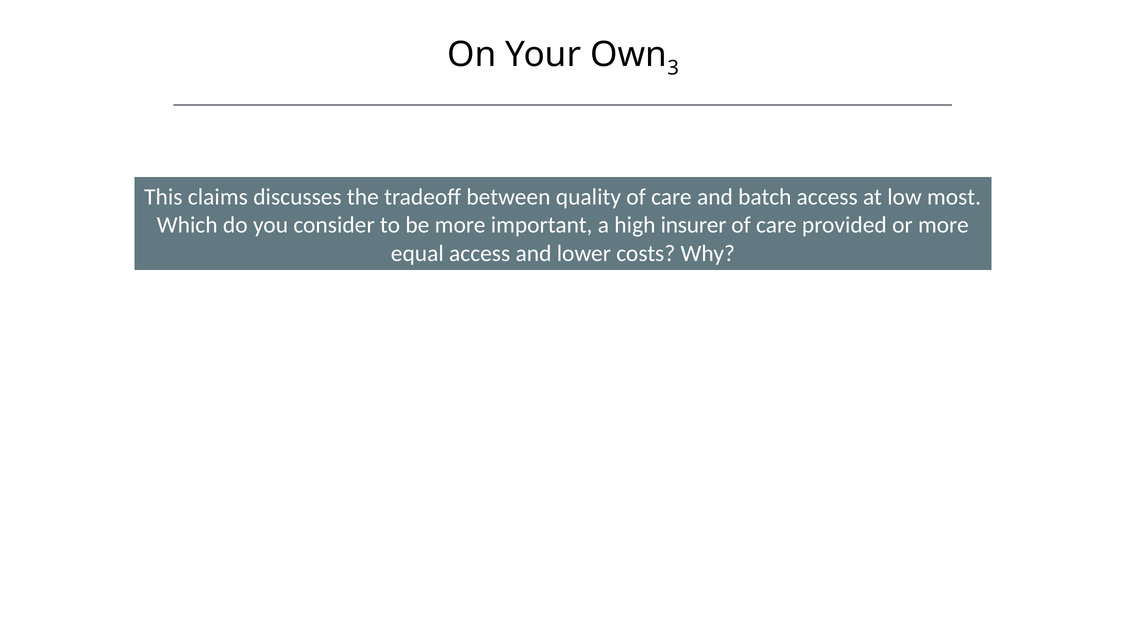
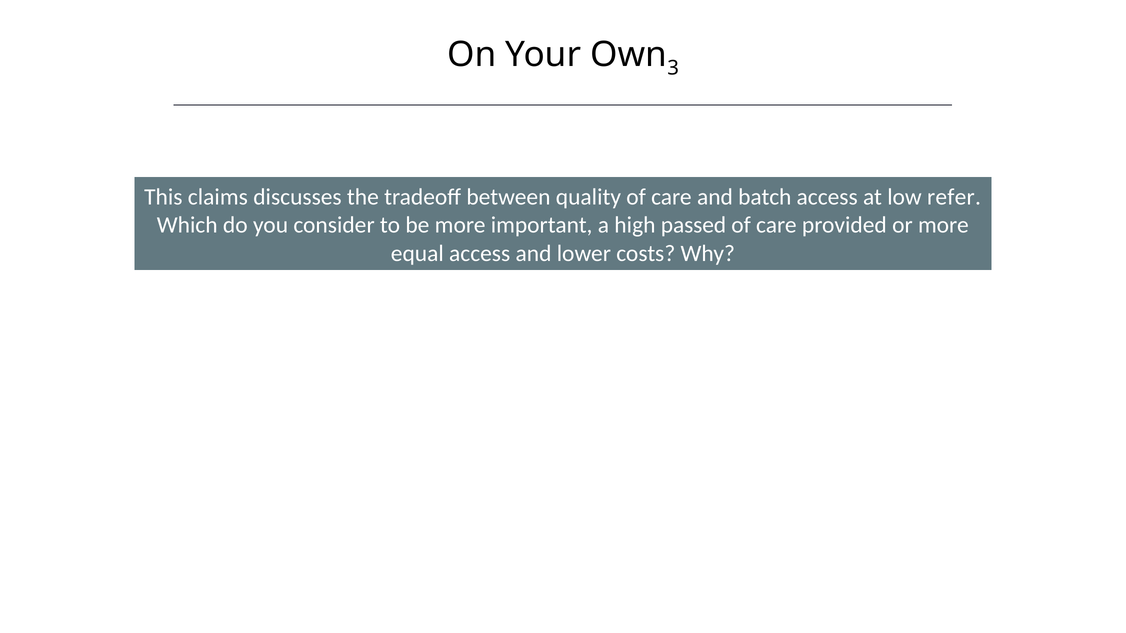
most: most -> refer (954, 197)
insurer: insurer -> passed (693, 225)
